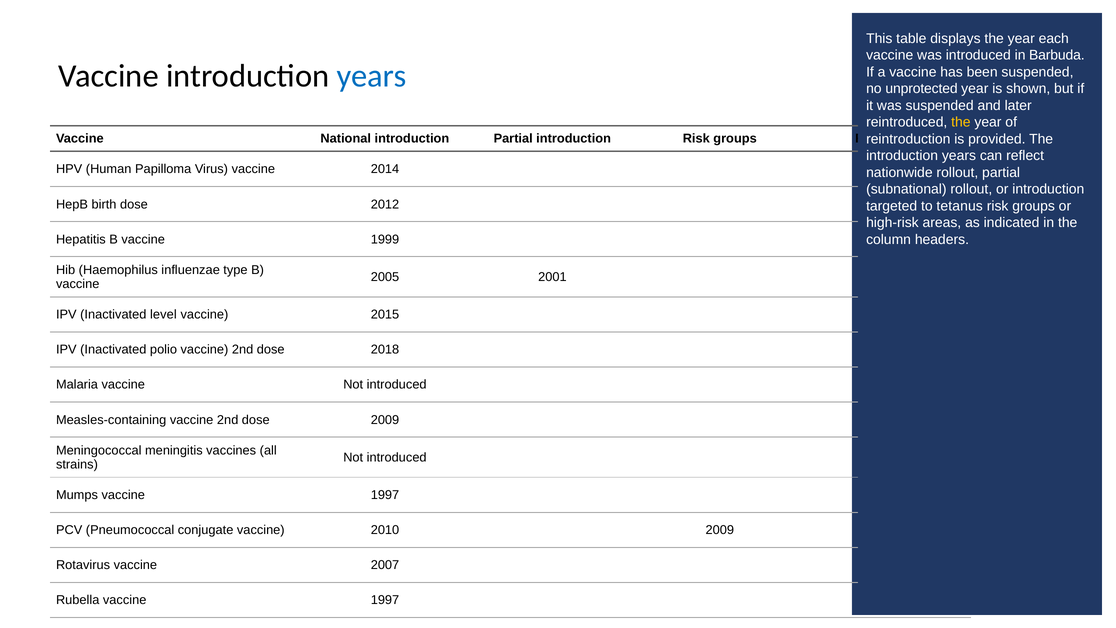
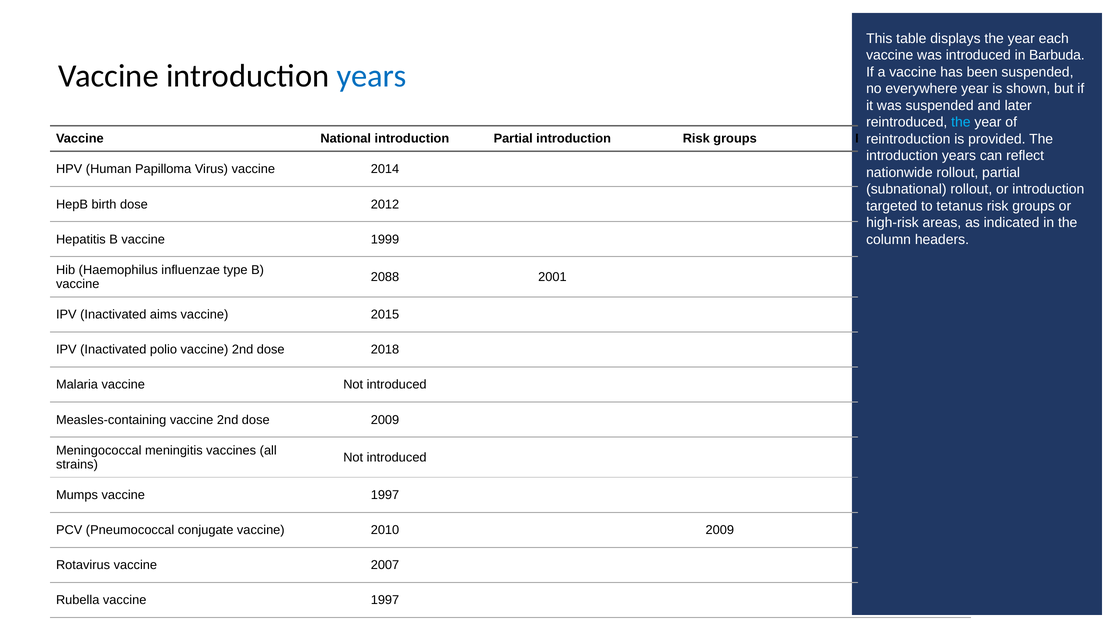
unprotected: unprotected -> everywhere (921, 89)
the colour: yellow -> light blue (961, 122)
2005: 2005 -> 2088 (385, 277)
level: level -> aims (163, 314)
